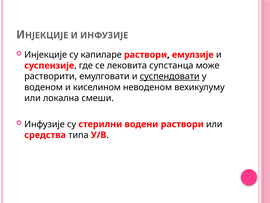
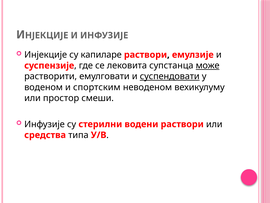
може underline: none -> present (208, 65)
киселином: киселином -> спортским (97, 87)
локална: локална -> простор (61, 98)
